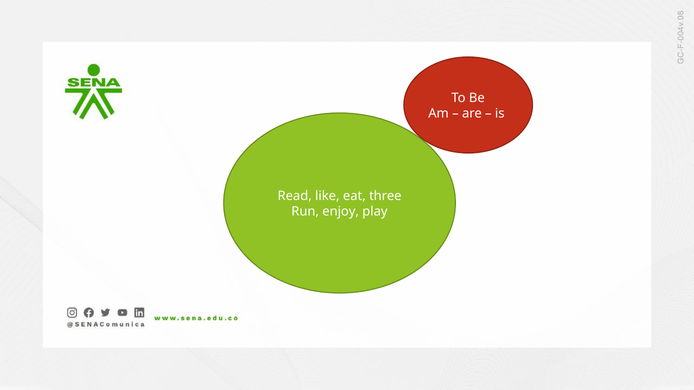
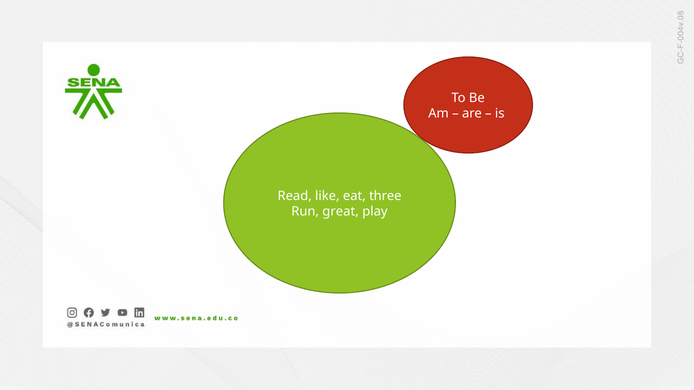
enjoy: enjoy -> great (341, 212)
